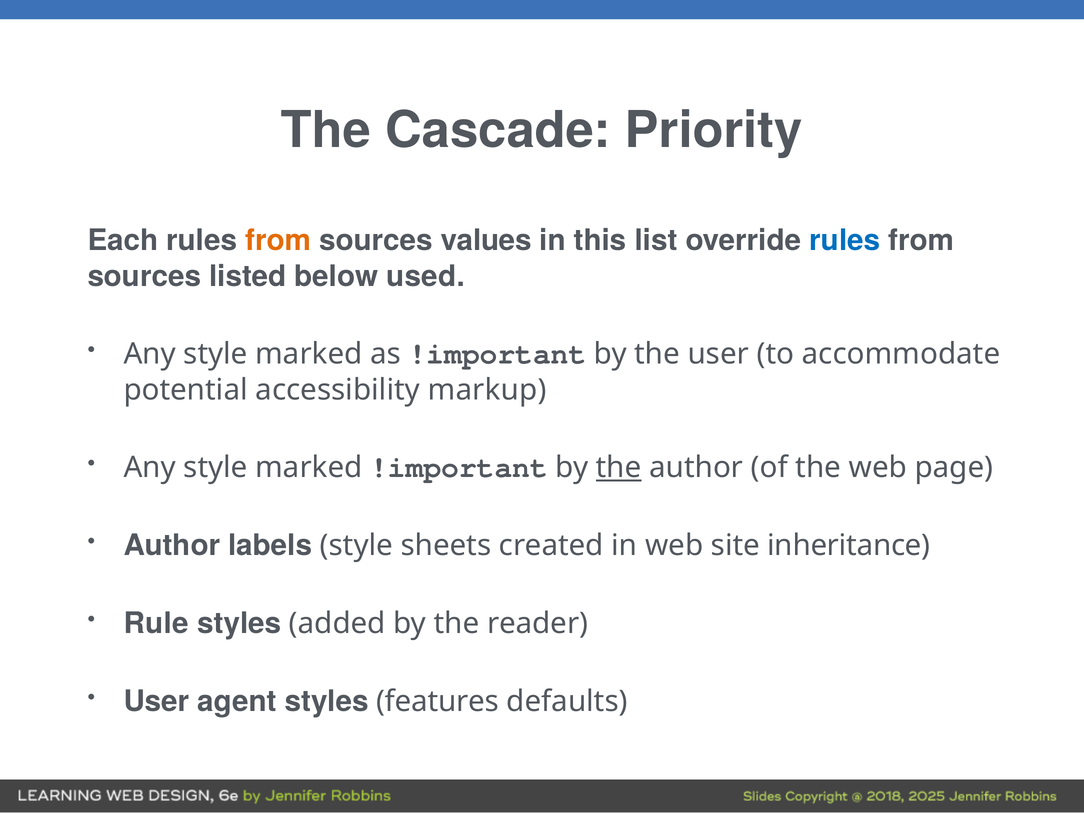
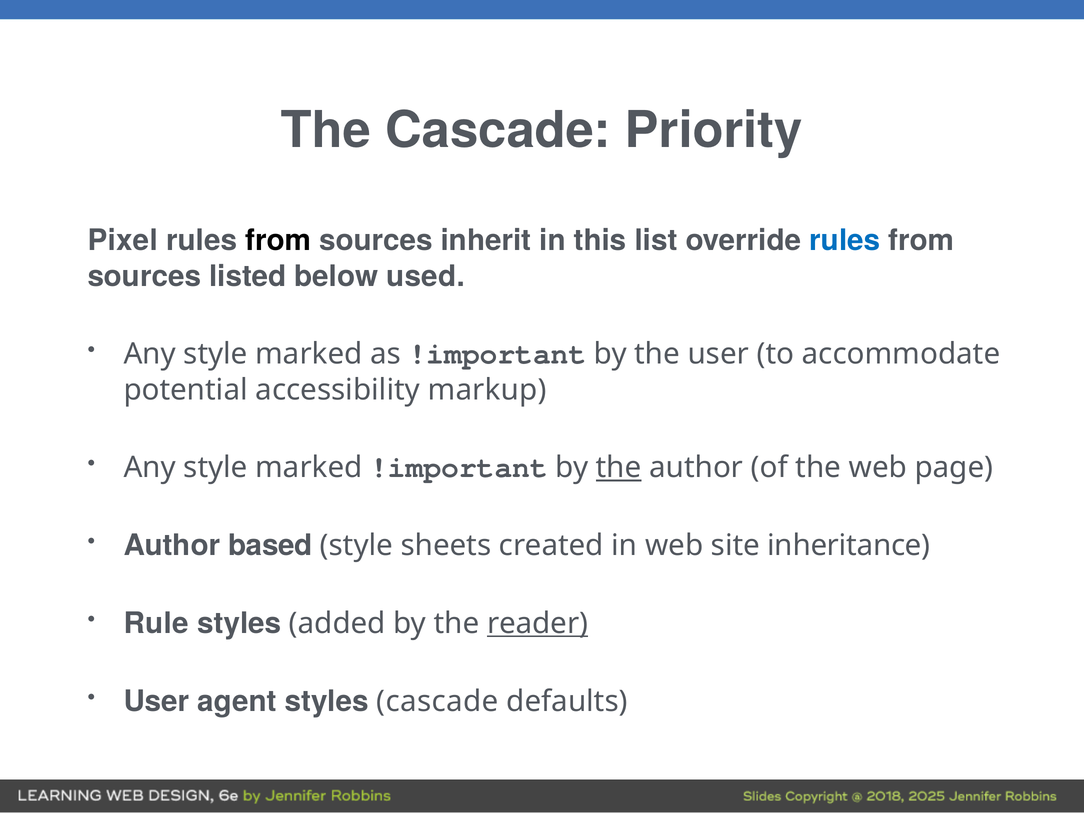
Each: Each -> Pixel (123, 241)
from colour: orange -> black (278, 241)
values: values -> inherit (486, 241)
labels: labels -> based (270, 546)
reader underline: none -> present (538, 624)
styles features: features -> cascade (437, 701)
